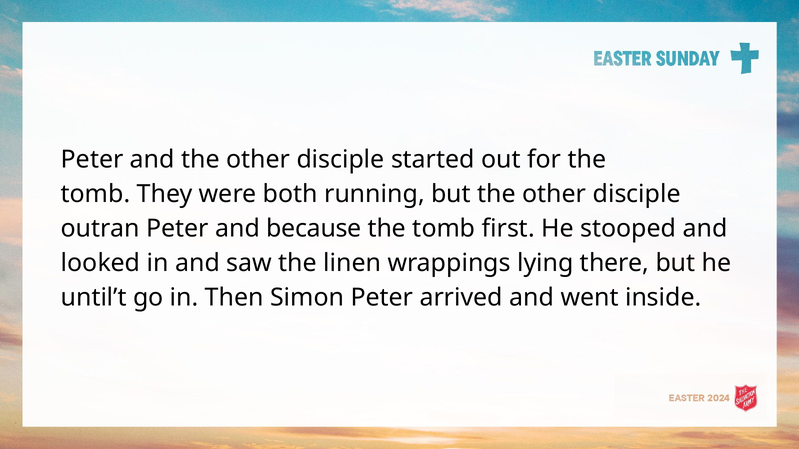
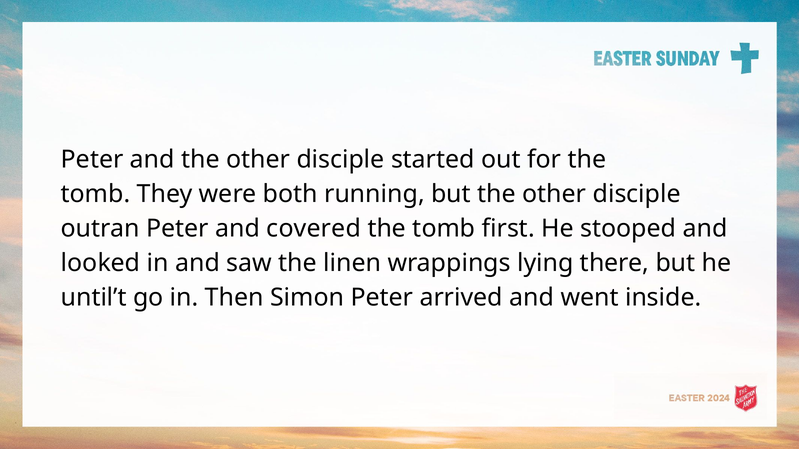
because: because -> covered (314, 229)
